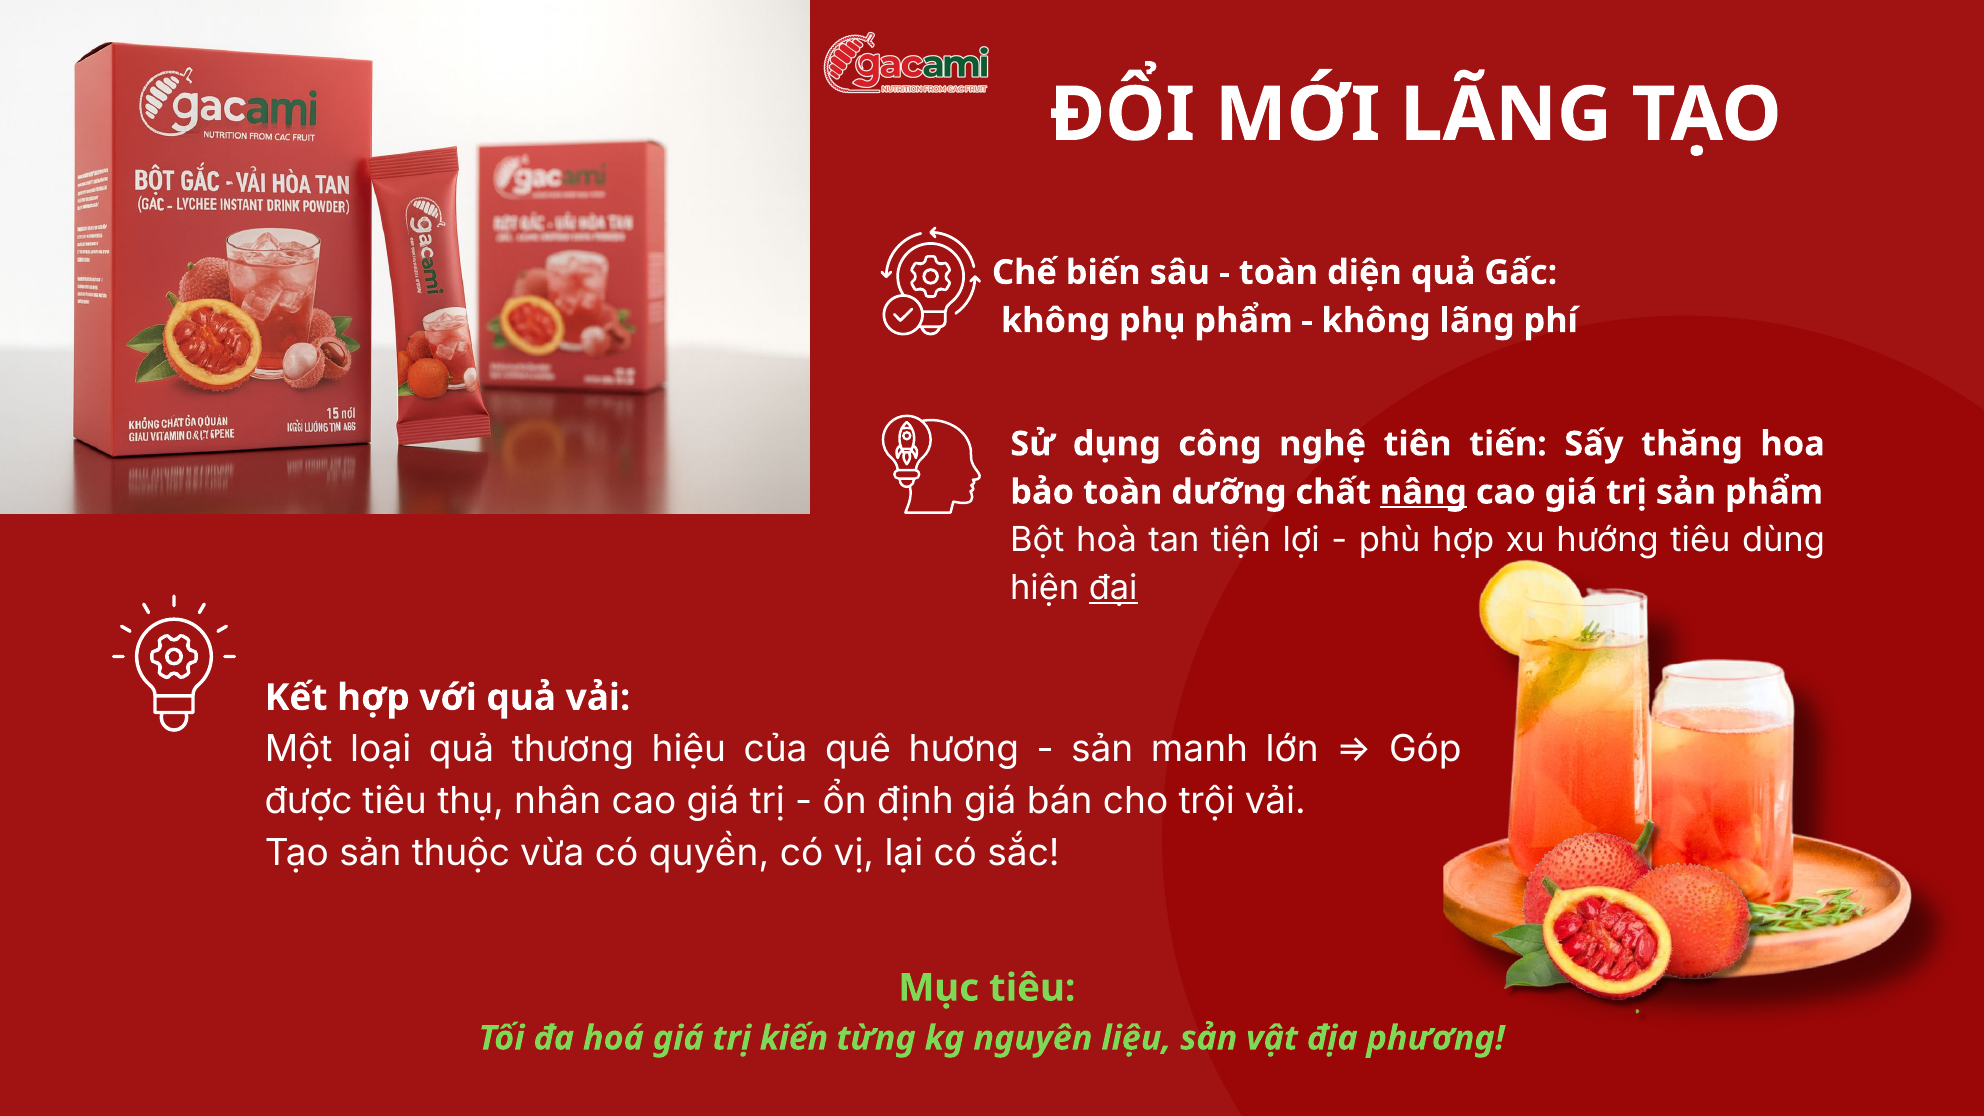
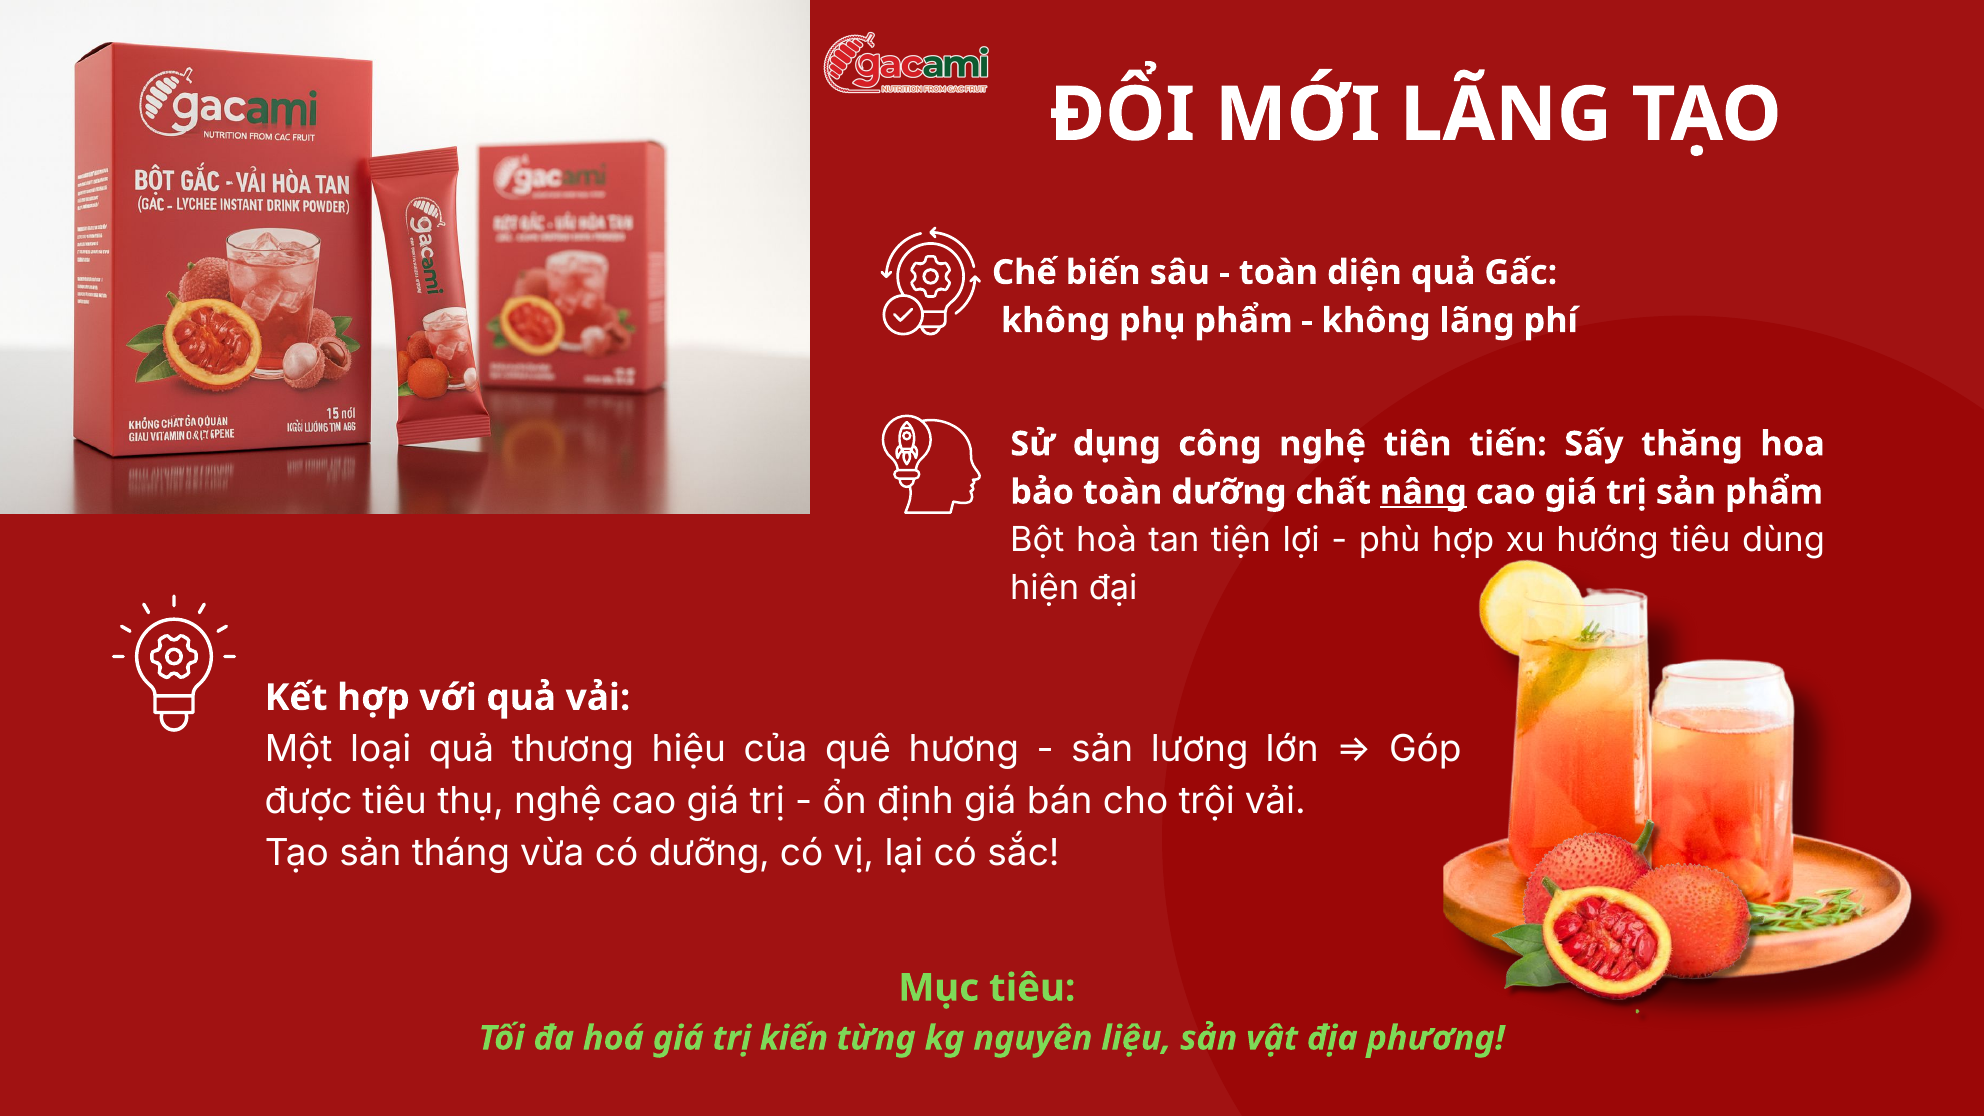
đại underline: present -> none (1113, 589)
manh: manh -> lương (1200, 749)
thụ nhân: nhân -> nghệ (558, 801)
thuộc: thuộc -> tháng (461, 853)
có quyền: quyền -> dưỡng (709, 853)
